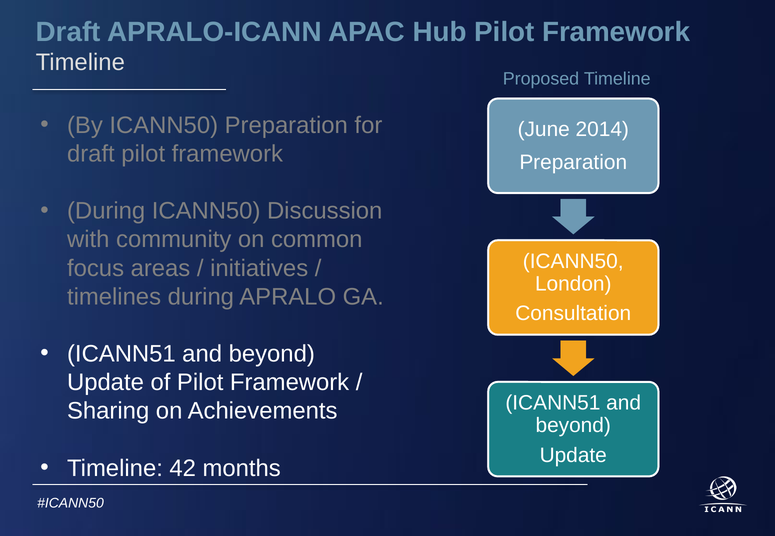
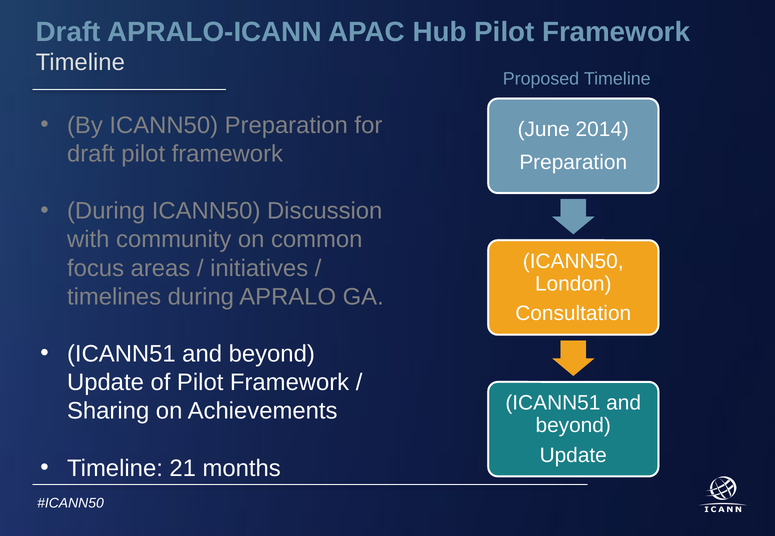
42: 42 -> 21 (183, 469)
